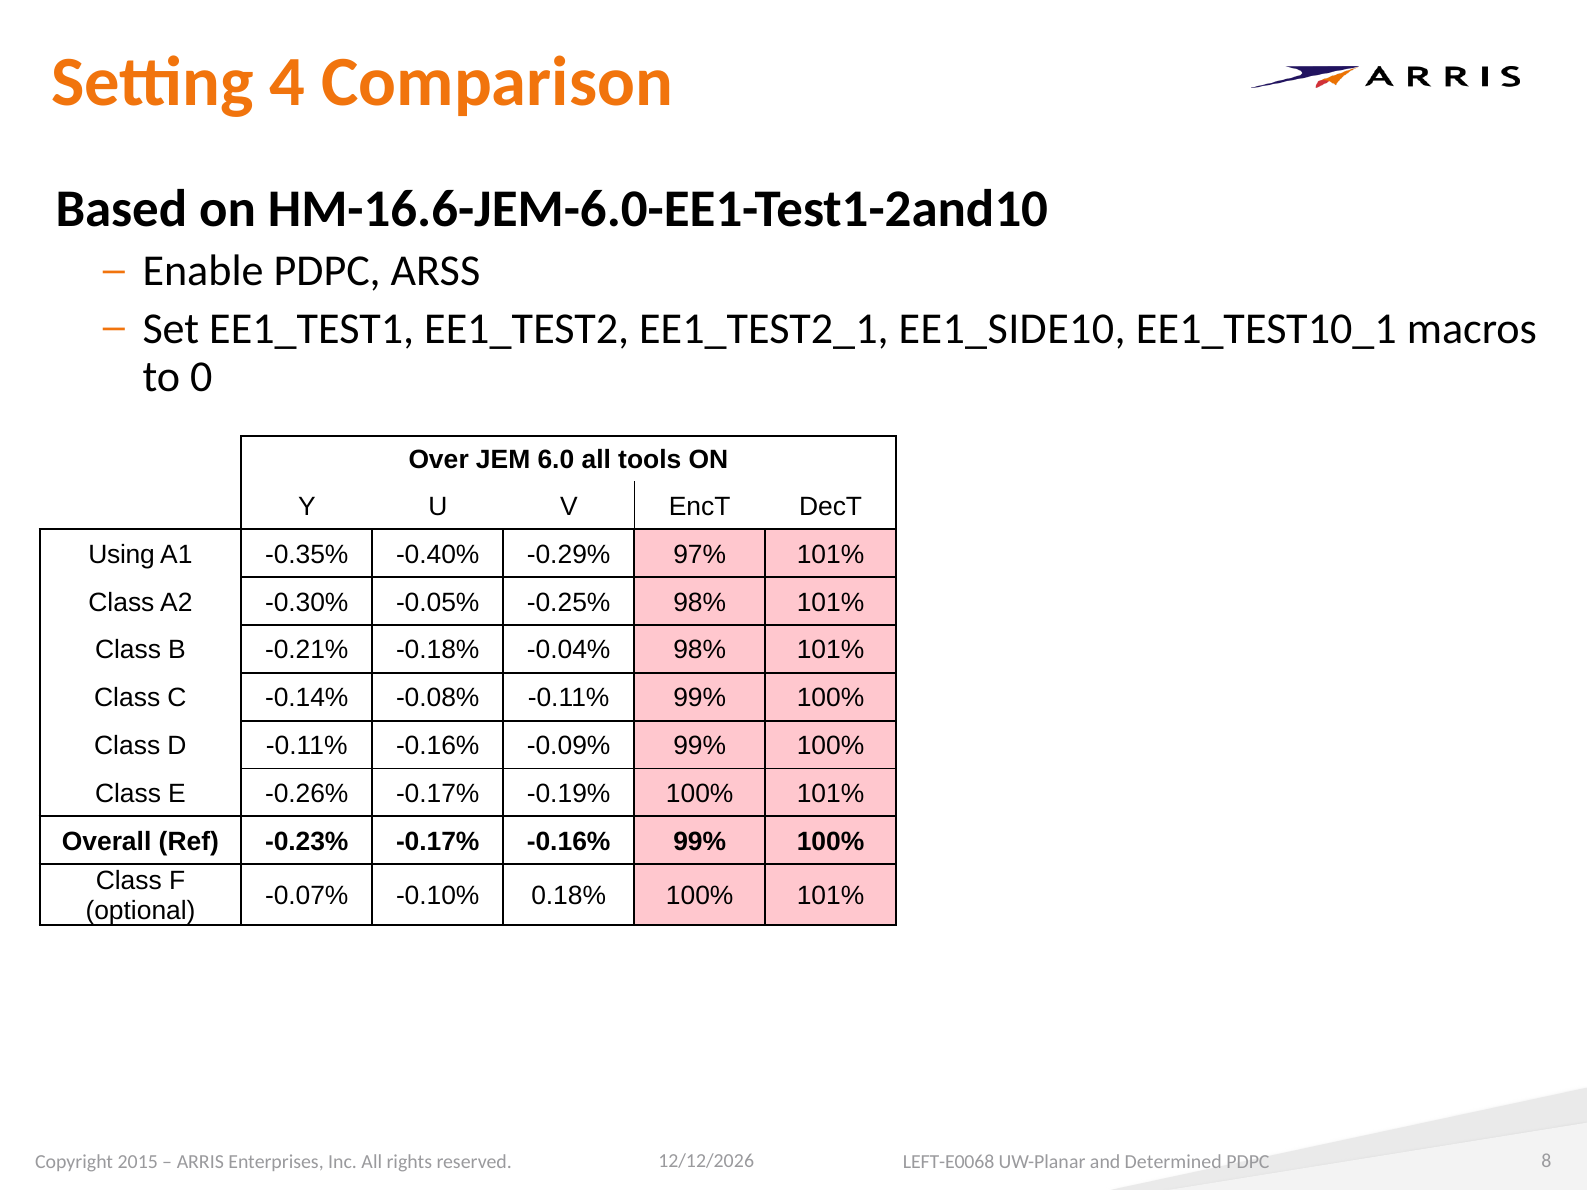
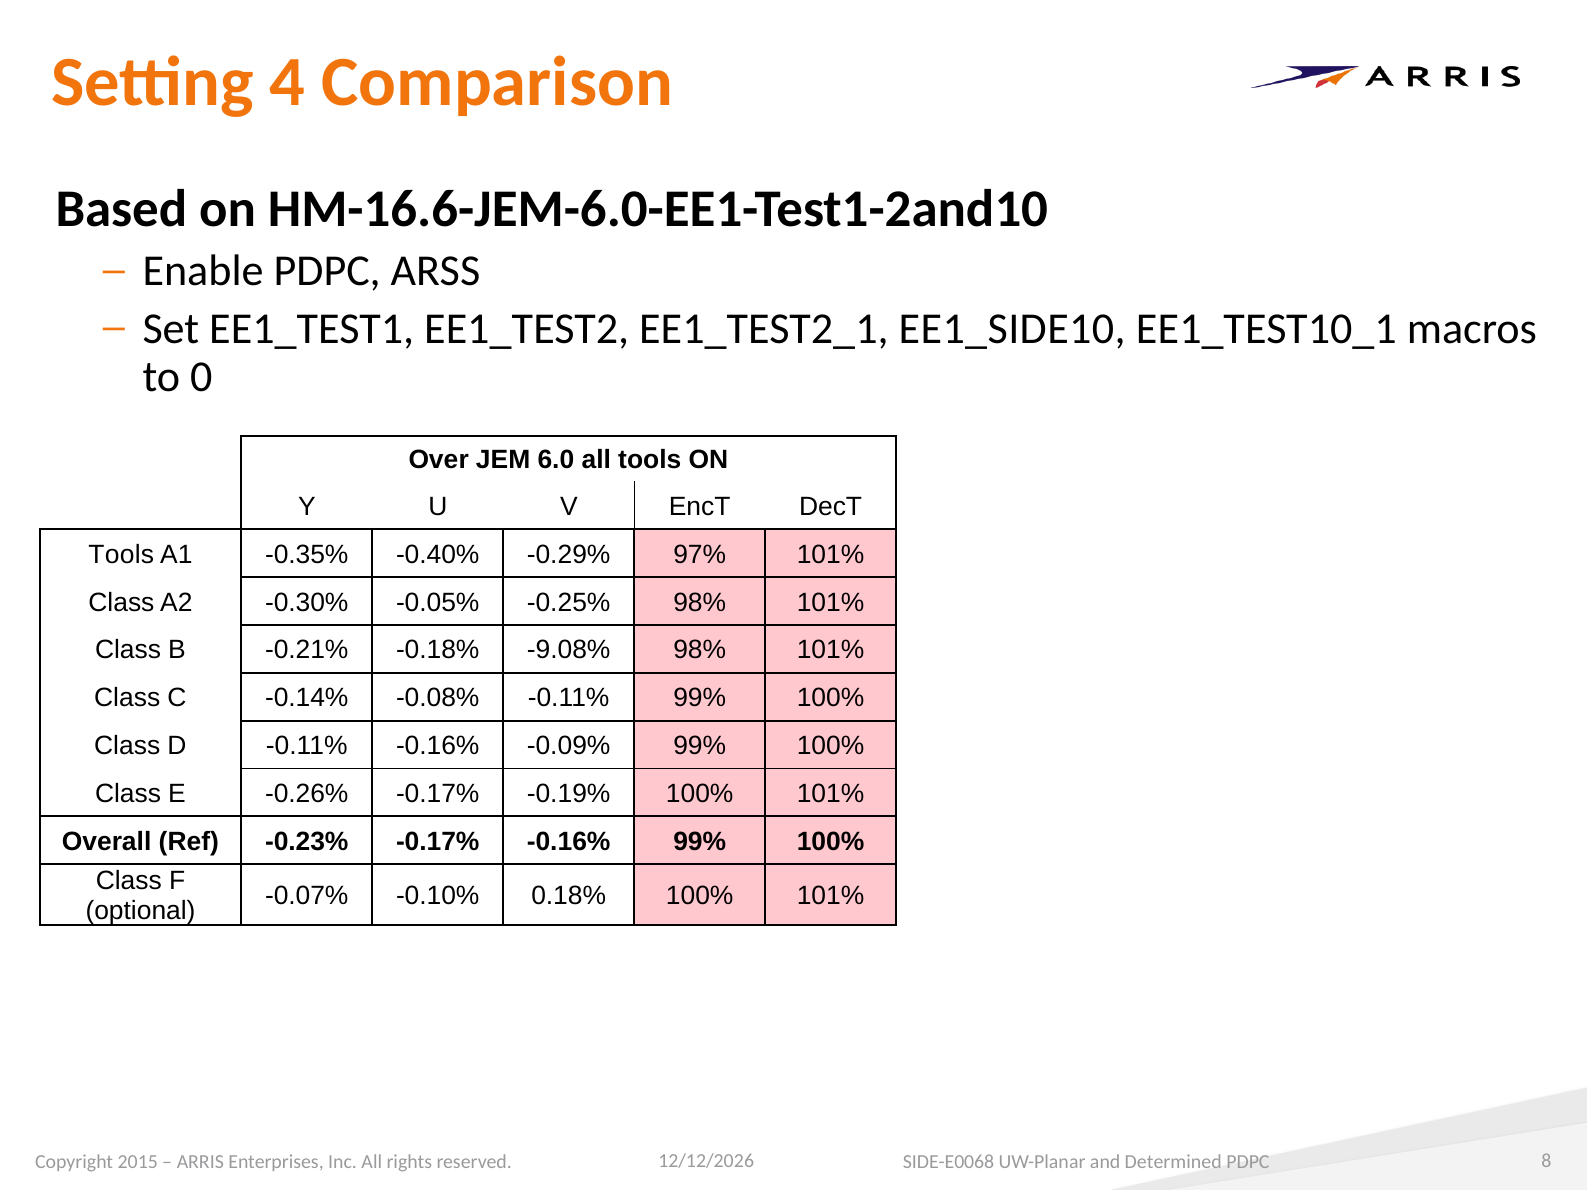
Using: Using -> Tools (121, 555)
-0.04%: -0.04% -> -9.08% (569, 650)
LEFT-E0068: LEFT-E0068 -> SIDE-E0068 (949, 1162)
